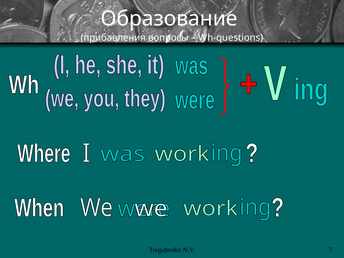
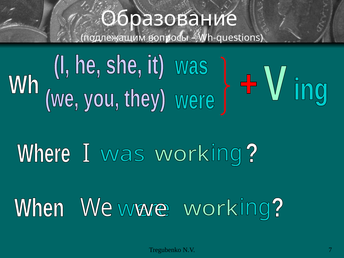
прибавления: прибавления -> подлежащим (113, 38)
